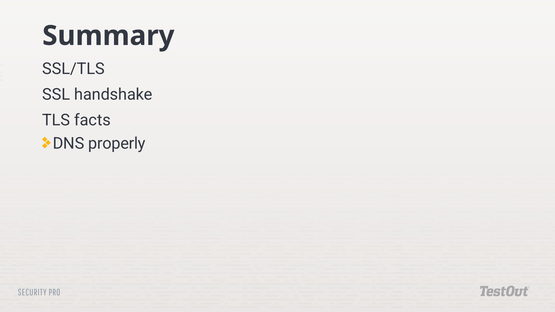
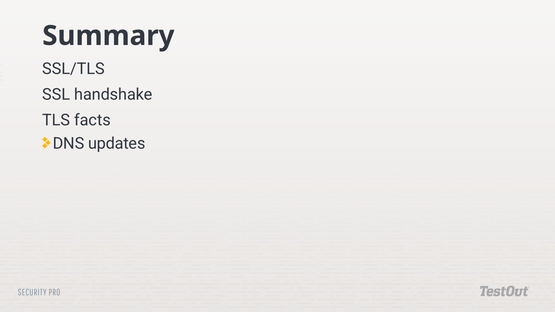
properly: properly -> updates (117, 144)
